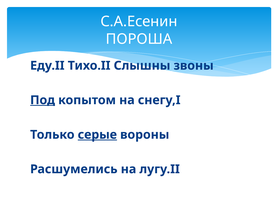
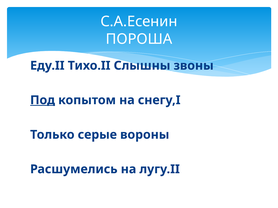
серые underline: present -> none (97, 135)
